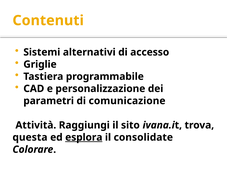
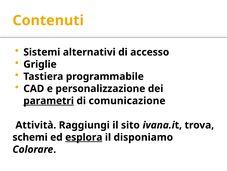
parametri underline: none -> present (49, 100)
questa: questa -> schemi (30, 137)
consolidate: consolidate -> disponiamo (143, 137)
